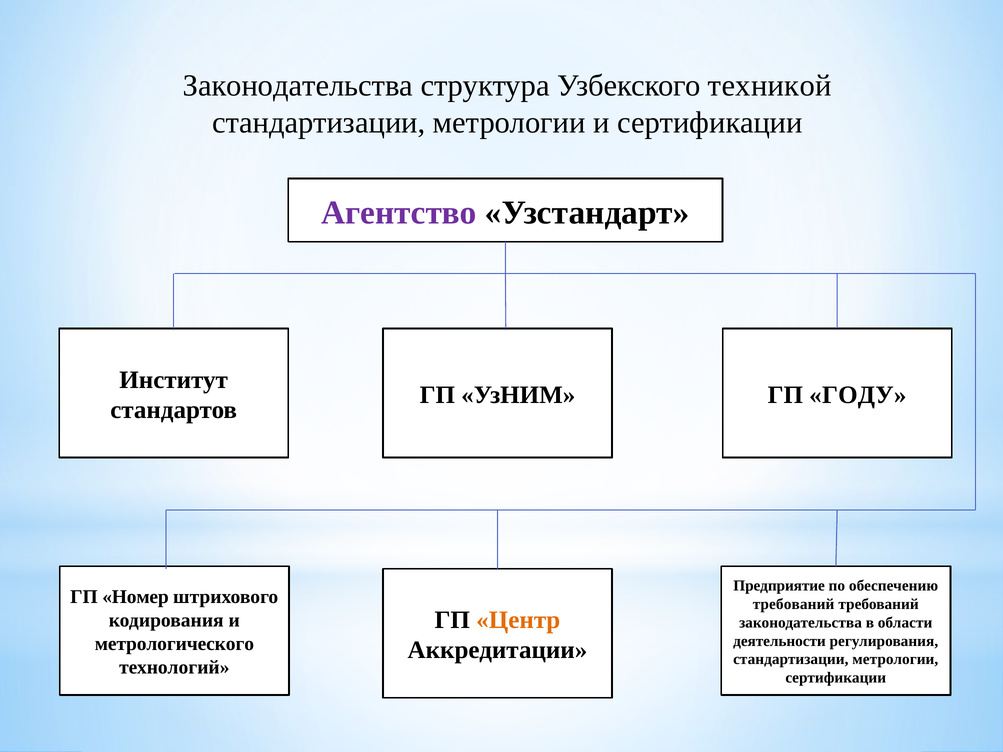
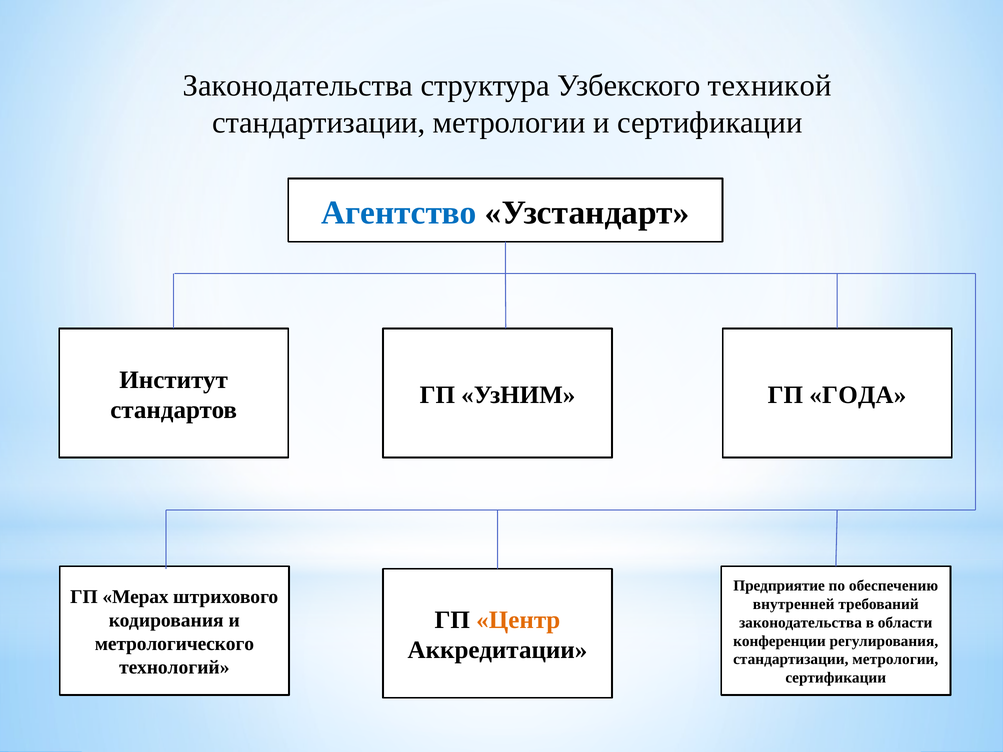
Агентство colour: purple -> blue (399, 213)
ГОДУ: ГОДУ -> ГОДА (858, 395)
Номер: Номер -> Мерах (136, 597)
требований: требований -> внутренней (794, 604)
деятельности: деятельности -> конференции (780, 641)
